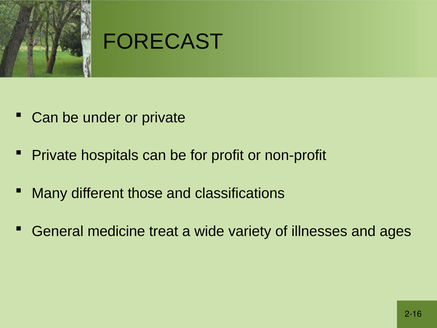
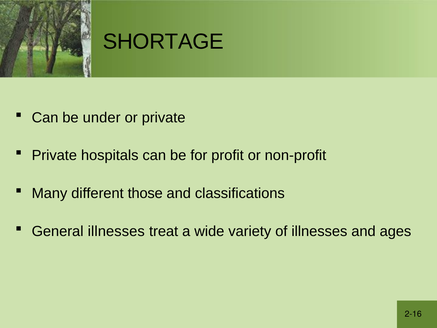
FORECAST: FORECAST -> SHORTAGE (163, 42)
General medicine: medicine -> illnesses (116, 231)
